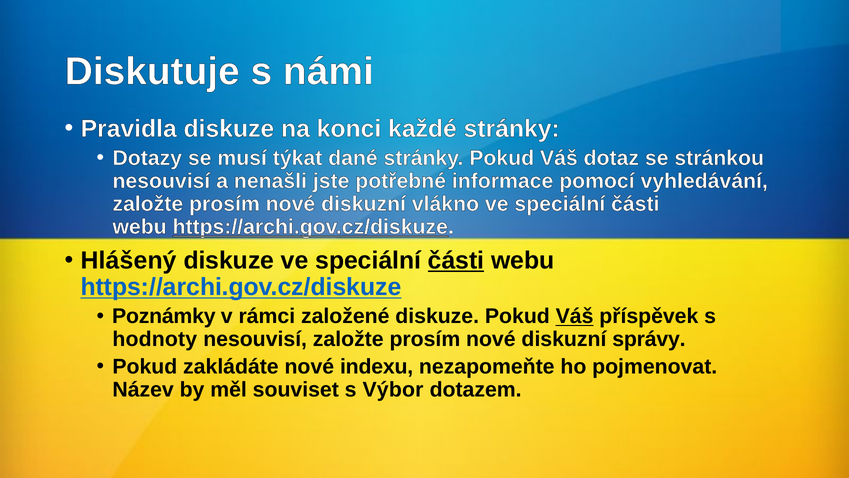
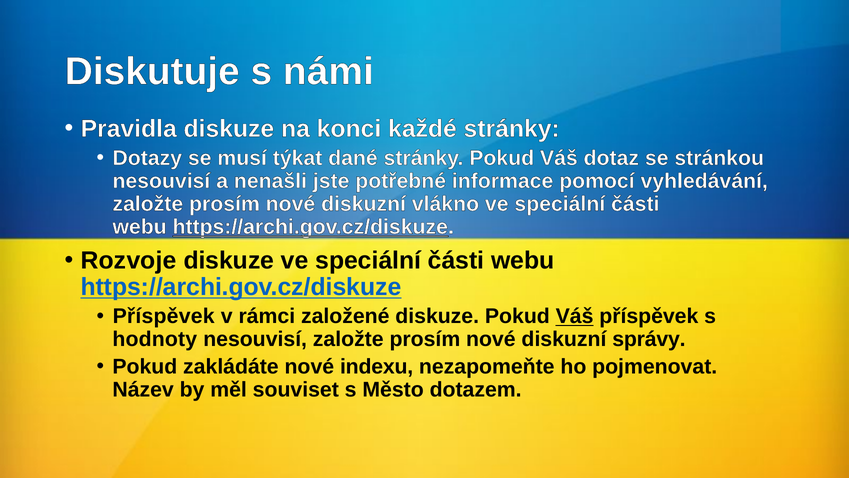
Hlášený: Hlášený -> Rozvoje (129, 260)
části underline: present -> none (456, 260)
Poznámky: Poznámky -> Příspěvek (164, 316)
Výbor: Výbor -> Město (393, 389)
